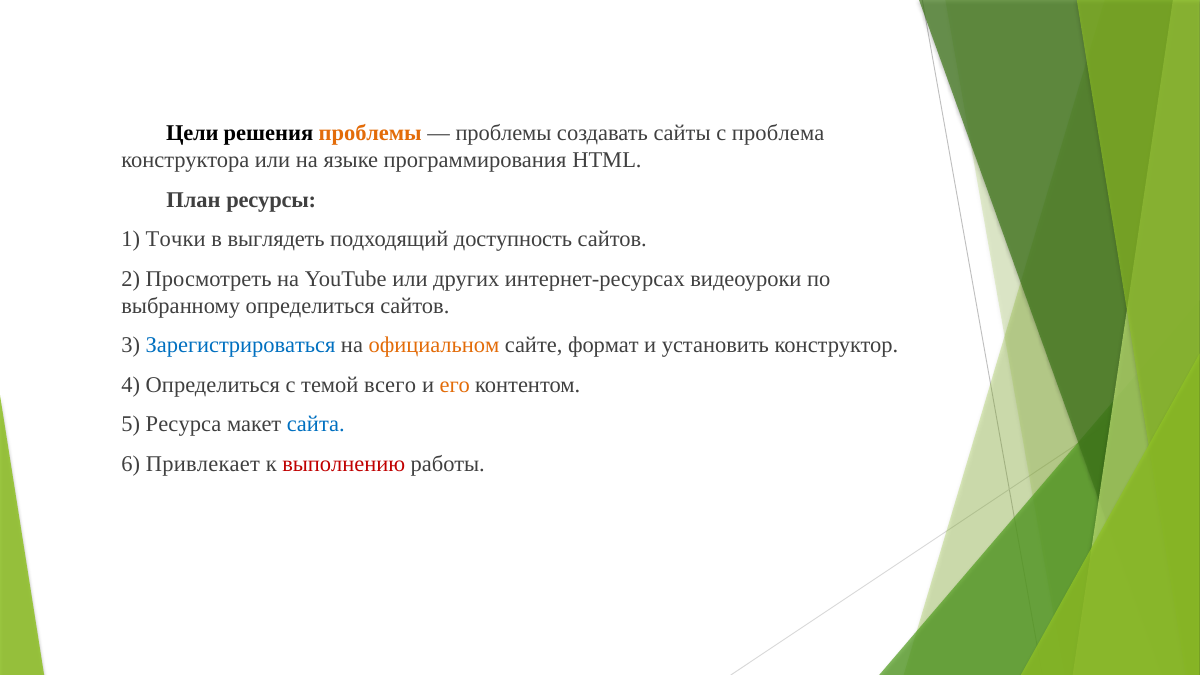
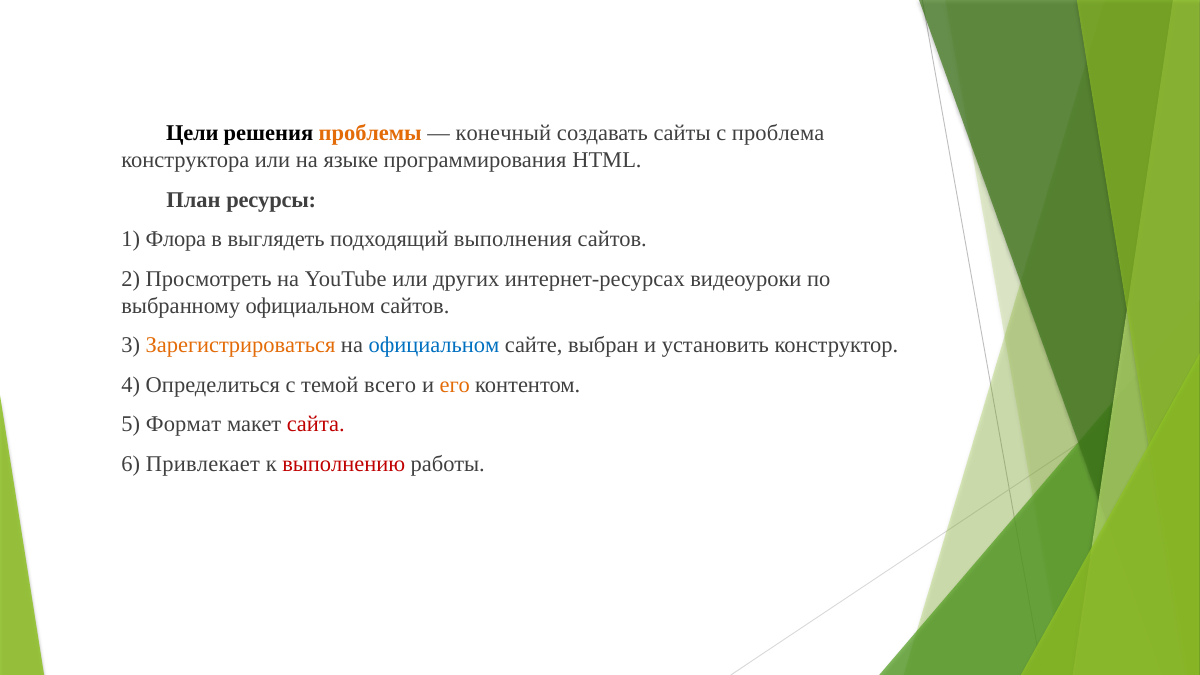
проблемы: проблемы -> конечный (503, 133)
Точки: Точки -> Флора (176, 239)
доступность: доступность -> выполнения (513, 239)
выбранному определиться: определиться -> официальном (310, 306)
Зарегистрироваться colour: blue -> orange (241, 345)
официальном colour: orange -> blue (434, 345)
формат: формат -> выбран (603, 345)
Ресурса: Ресурса -> Формат (183, 424)
сайта colour: blue -> red (316, 424)
